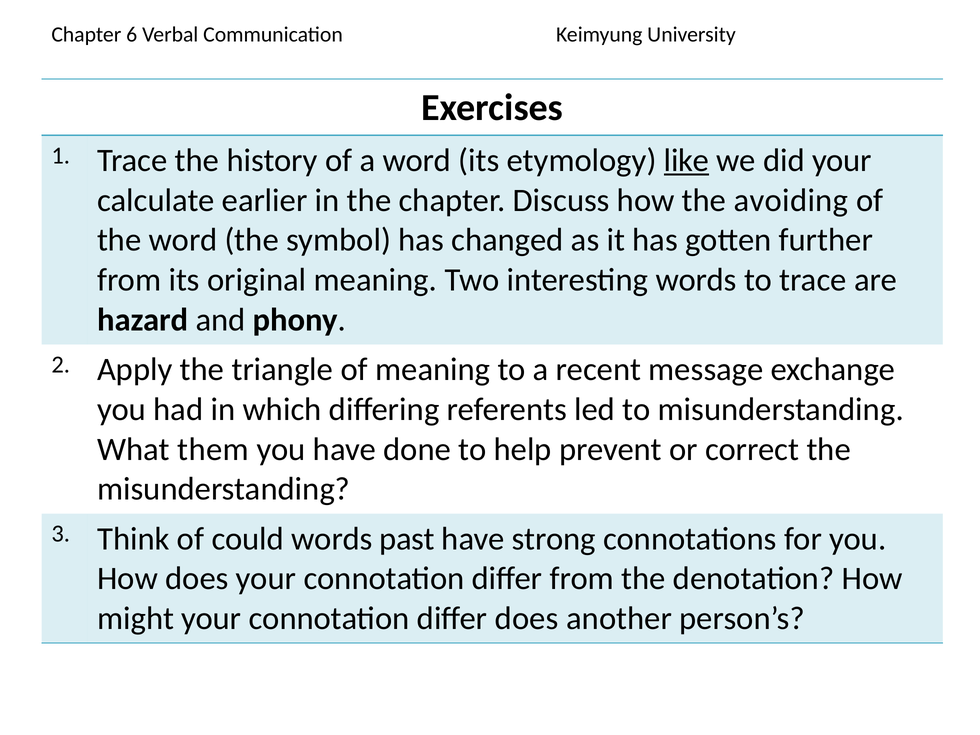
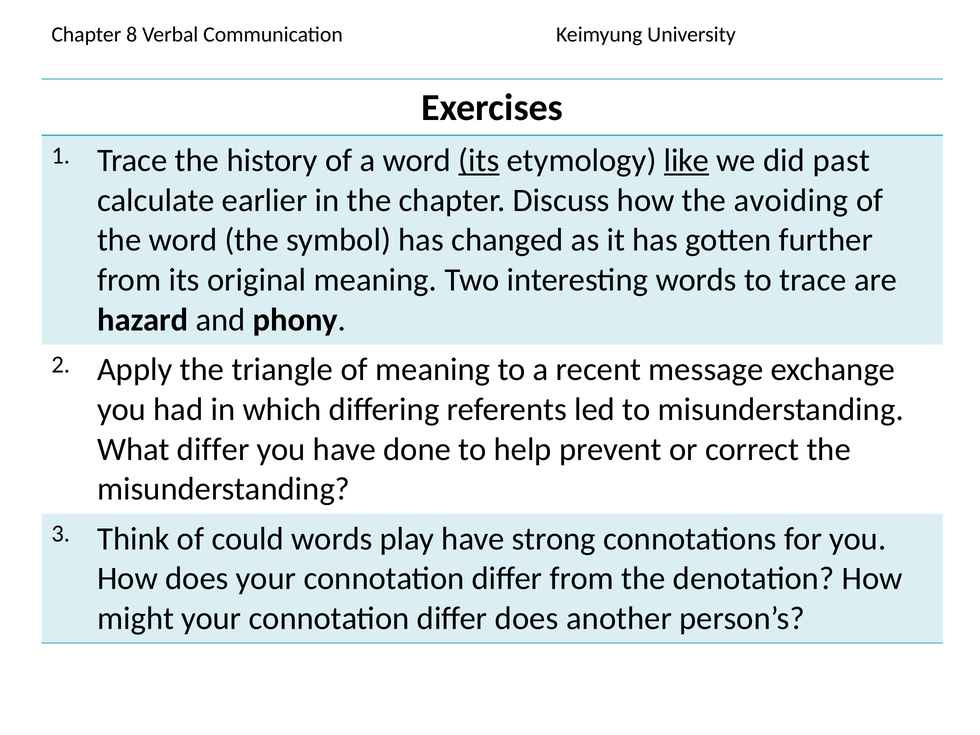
6: 6 -> 8 (132, 35)
its underline: none -> present (479, 160)
did your: your -> past (841, 160)
What them: them -> differ (213, 449)
past: past -> play (407, 539)
